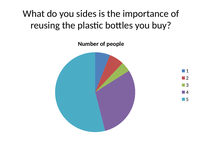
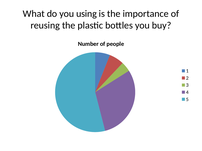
sides: sides -> using (86, 14)
